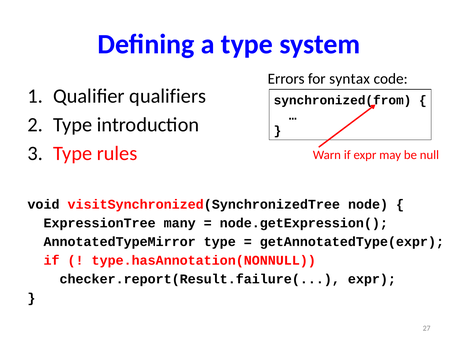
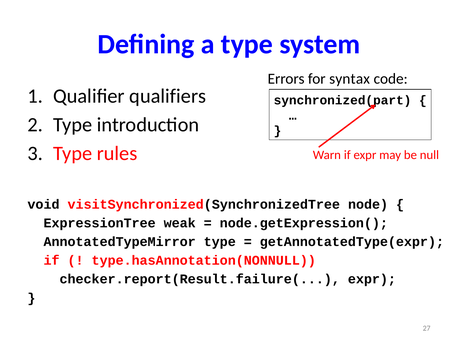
synchronized(from: synchronized(from -> synchronized(part (343, 100)
many: many -> weak (180, 223)
